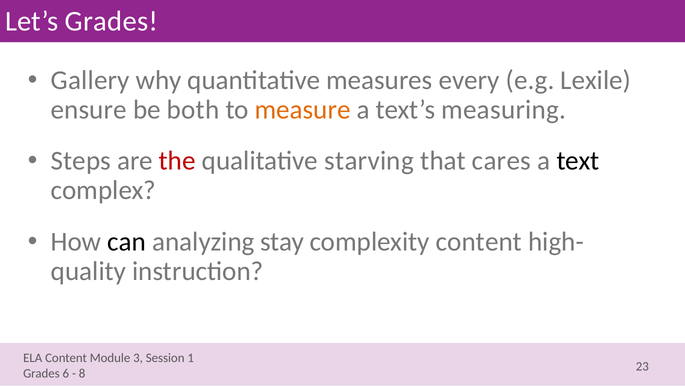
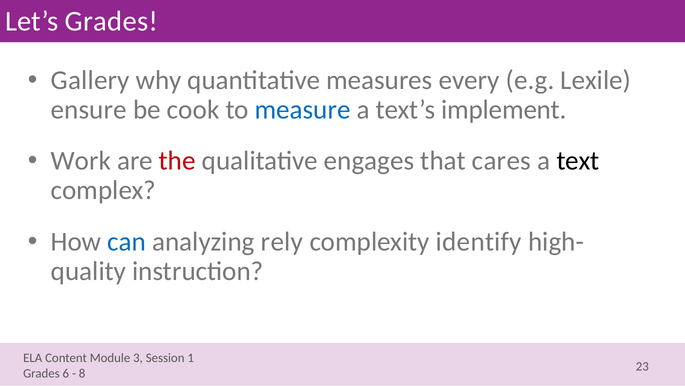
both: both -> cook (193, 109)
measure colour: orange -> blue (303, 109)
measuring: measuring -> implement (504, 109)
Steps: Steps -> Work (81, 161)
starving: starving -> engages (369, 161)
can colour: black -> blue (127, 241)
stay: stay -> rely (282, 241)
complexity content: content -> identify (479, 241)
